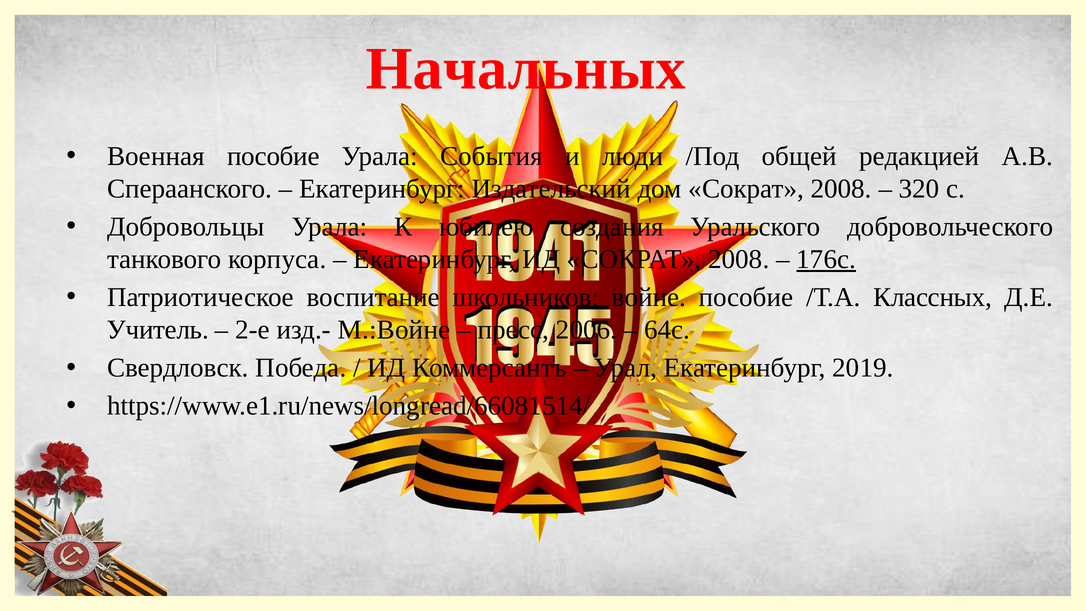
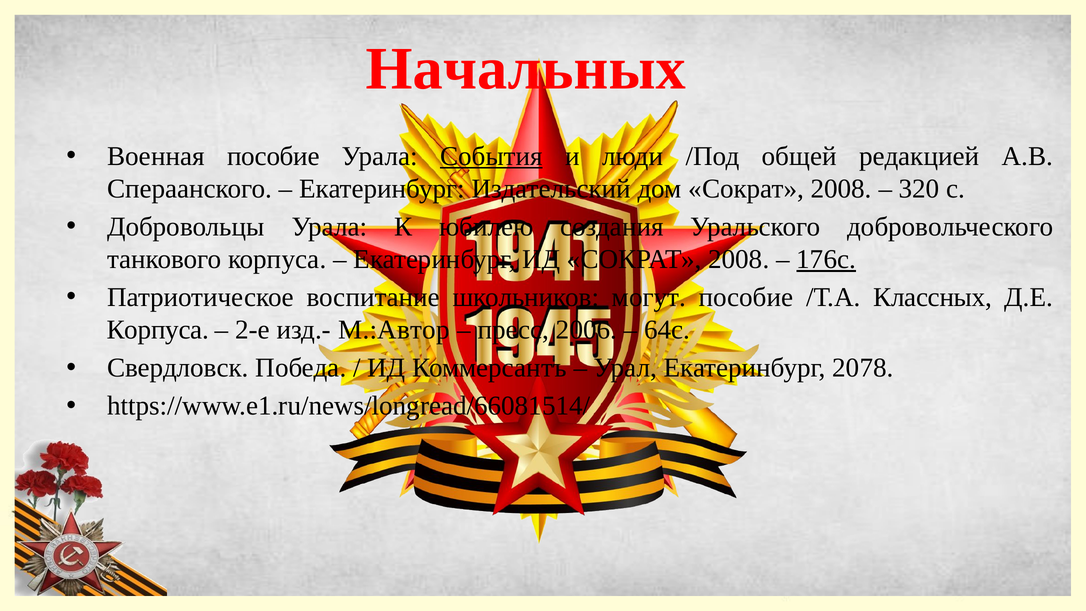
События underline: none -> present (491, 156)
войне: войне -> могут (649, 297)
Учитель: Учитель -> Корпуса (158, 330)
М.:Войне: М.:Войне -> М.:Автор (394, 330)
2019: 2019 -> 2078 (863, 368)
